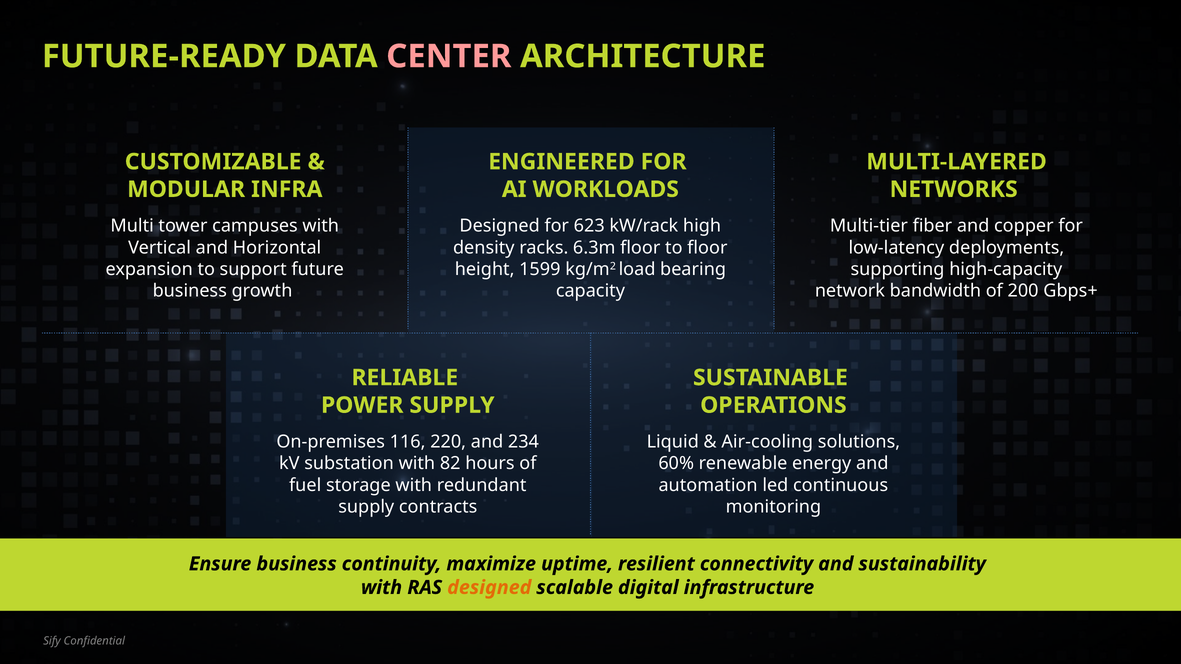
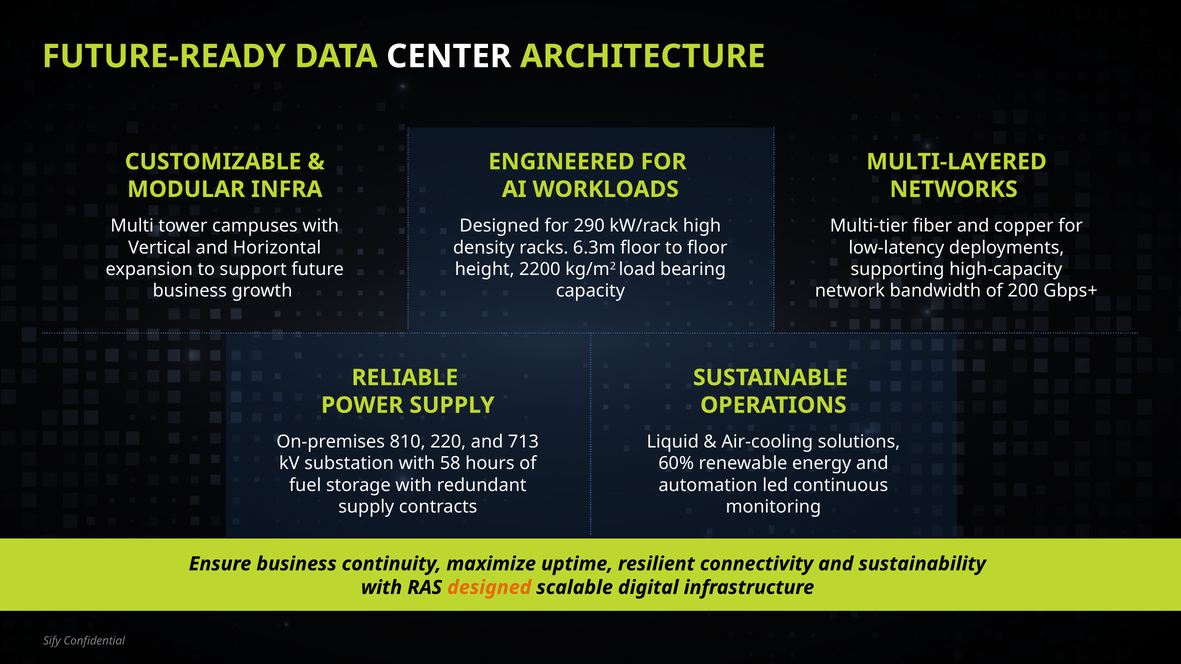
CENTER colour: pink -> white (449, 56)
623: 623 -> 290 (589, 226)
1599: 1599 -> 2200 (540, 269)
116: 116 -> 810 (408, 442)
234: 234 -> 713 (523, 442)
82: 82 -> 58 (450, 464)
